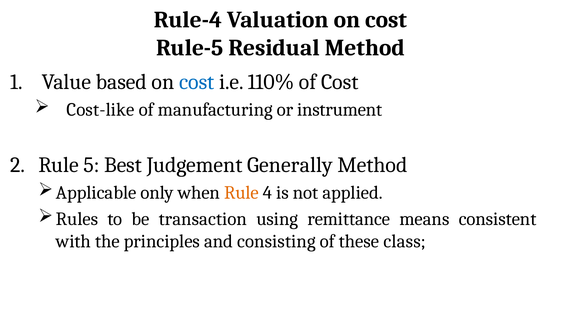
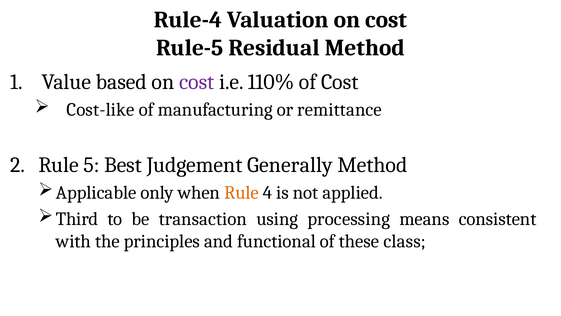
cost colour: blue -> purple (197, 82)
instrument: instrument -> remittance (340, 110)
Rules: Rules -> Third (77, 219)
remittance: remittance -> processing (349, 219)
consisting: consisting -> functional (276, 241)
